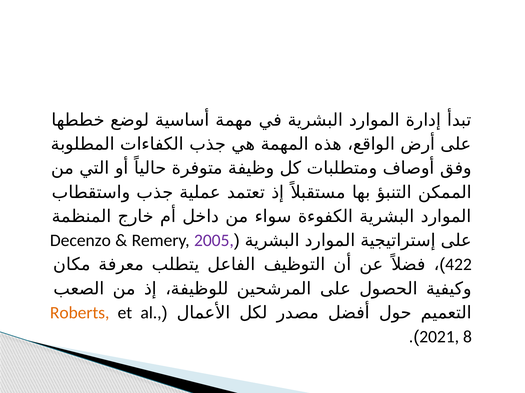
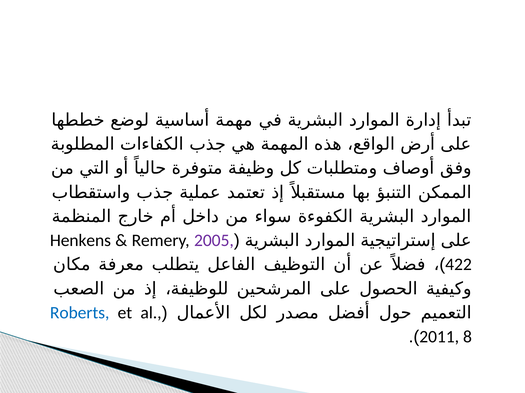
Decenzo: Decenzo -> Henkens (80, 241)
Roberts colour: orange -> blue (80, 313)
2021: 2021 -> 2011 (439, 337)
